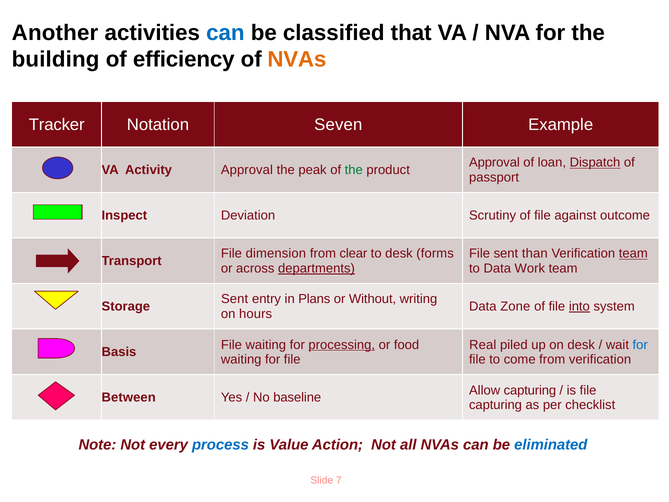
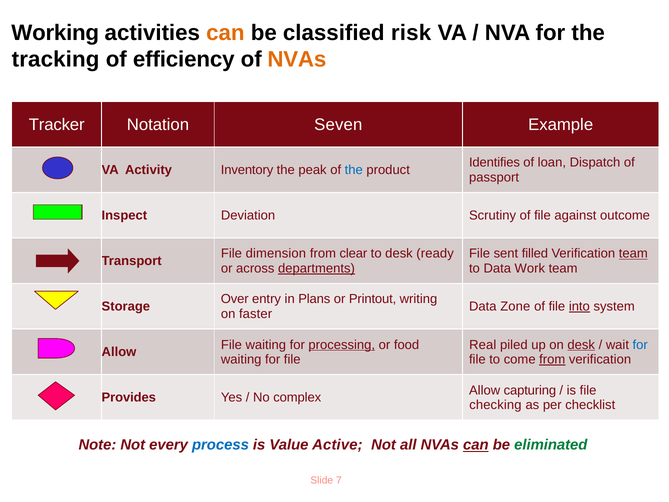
Another: Another -> Working (55, 33)
can colour: blue -> orange (225, 33)
that: that -> risk (411, 33)
building: building -> tracking (56, 59)
Approval: Approval -> Identifies (494, 163)
Dispatch underline: present -> none (595, 163)
Activity Approval: Approval -> Inventory (247, 170)
the colour: green -> blue (354, 170)
forms: forms -> ready (435, 254)
than: than -> filled (535, 254)
Sent: Sent -> Over (235, 299)
Without: Without -> Printout (373, 299)
hours: hours -> faster (256, 314)
desk underline: none -> present (581, 345)
Basis: Basis -> Allow (119, 352)
from underline: none -> present (552, 359)
Between: Between -> Provides (129, 397)
baseline: baseline -> complex (297, 397)
capturing: capturing -> checking (495, 405)
Action: Action -> Active (337, 445)
can underline: none -> present (476, 445)
eliminated colour: blue -> green (551, 445)
